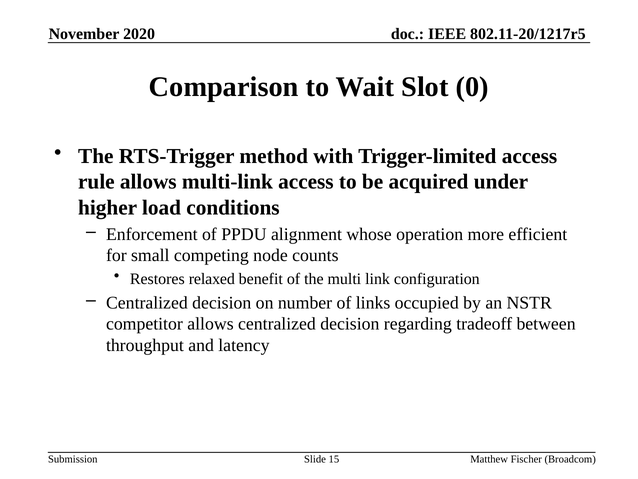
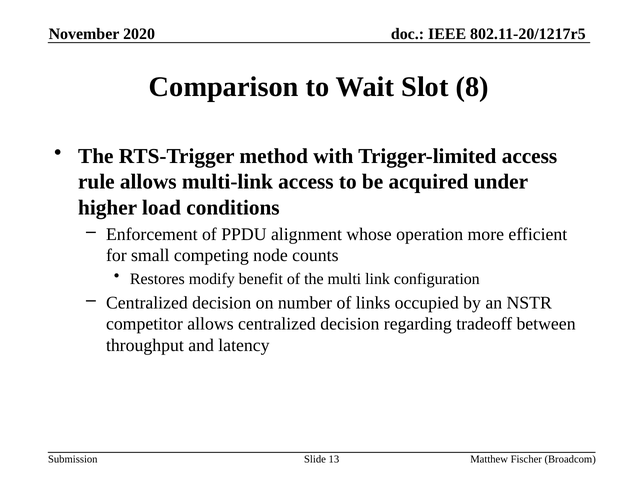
0: 0 -> 8 (472, 87)
relaxed: relaxed -> modify (212, 279)
15: 15 -> 13 (334, 459)
